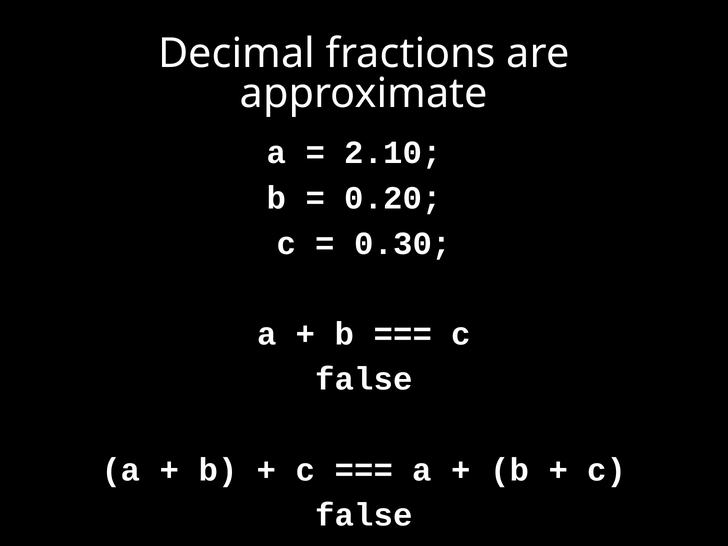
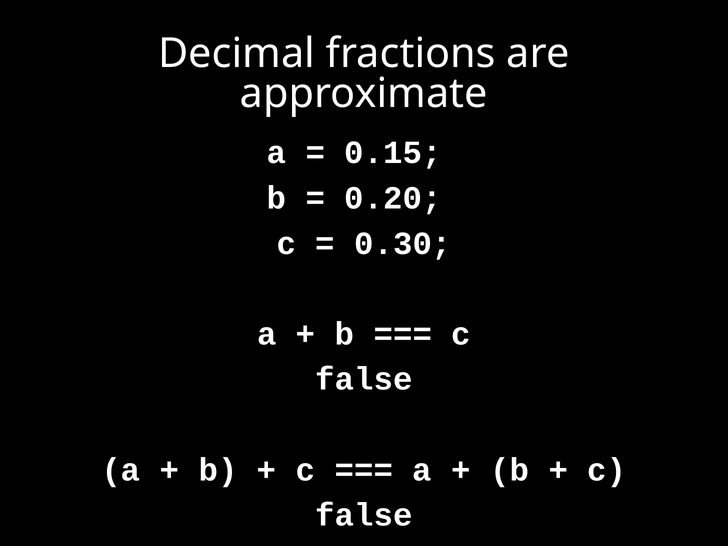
2.10: 2.10 -> 0.15 (393, 153)
